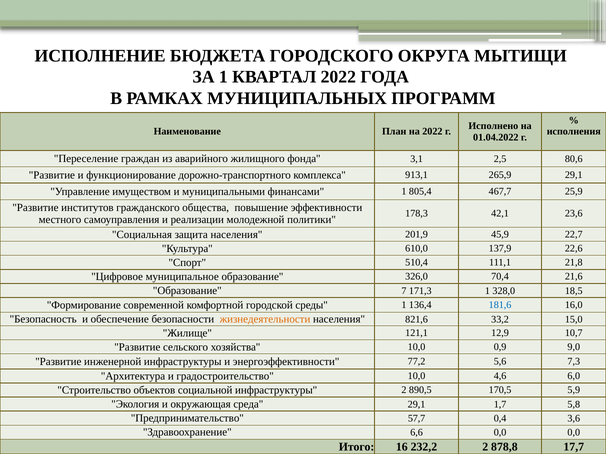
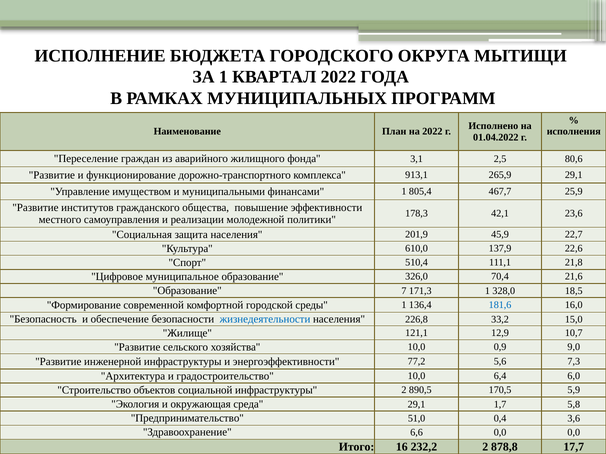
жизнедеятельности colour: orange -> blue (265, 320)
821,6: 821,6 -> 226,8 (417, 320)
4,6: 4,6 -> 6,4 (500, 377)
57,7: 57,7 -> 51,0 (417, 419)
